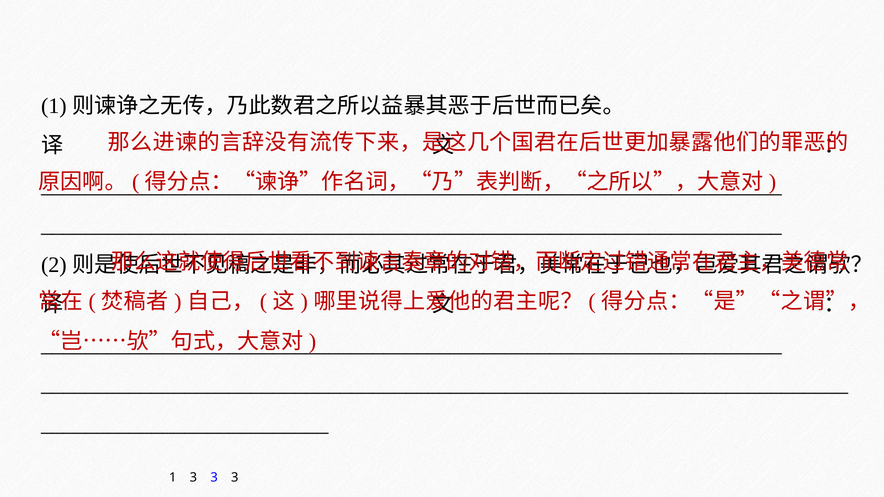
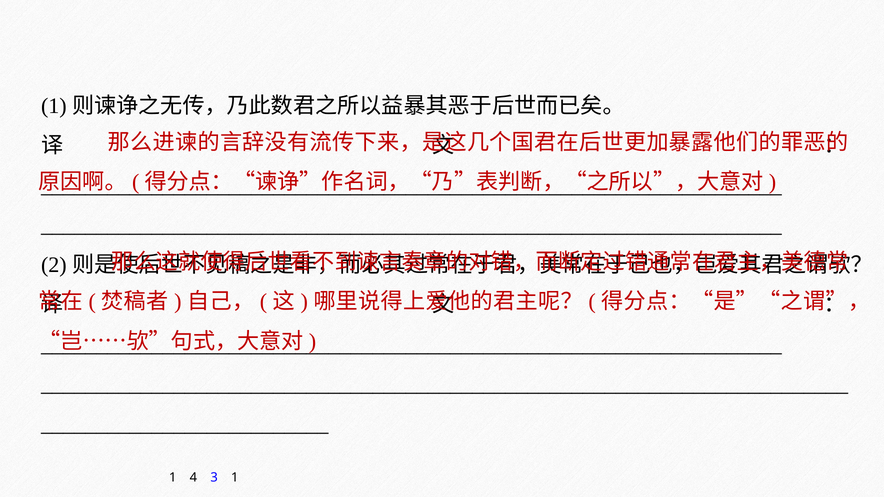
1 3: 3 -> 4 (193, 478)
3: 3 -> 1 (235, 478)
